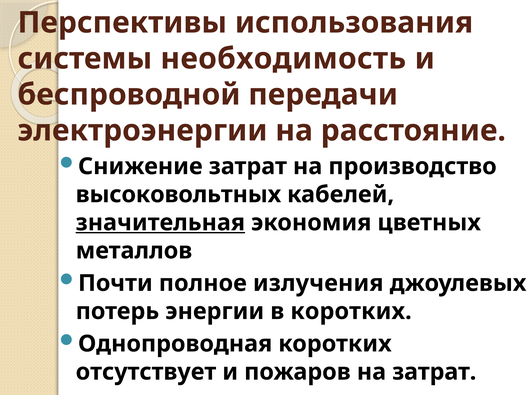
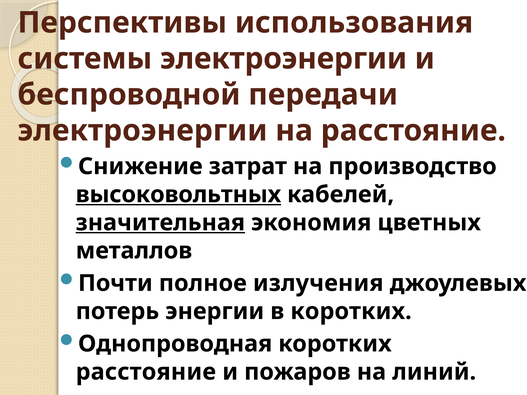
системы необходимость: необходимость -> электроэнергии (284, 59)
высоковольтных underline: none -> present (178, 195)
отсутствует: отсутствует -> расстояние (146, 372)
на затрат: затрат -> линий (434, 372)
